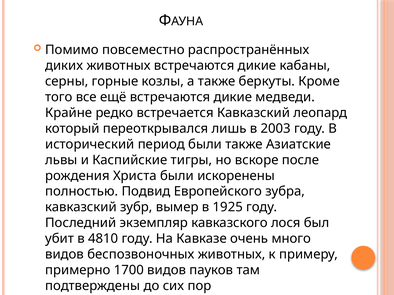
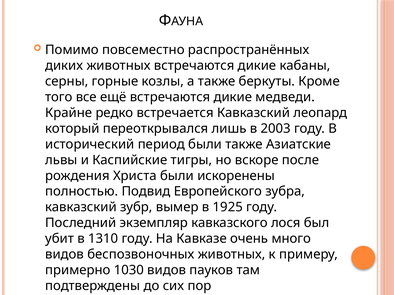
4810: 4810 -> 1310 (103, 239)
1700: 1700 -> 1030 (129, 271)
